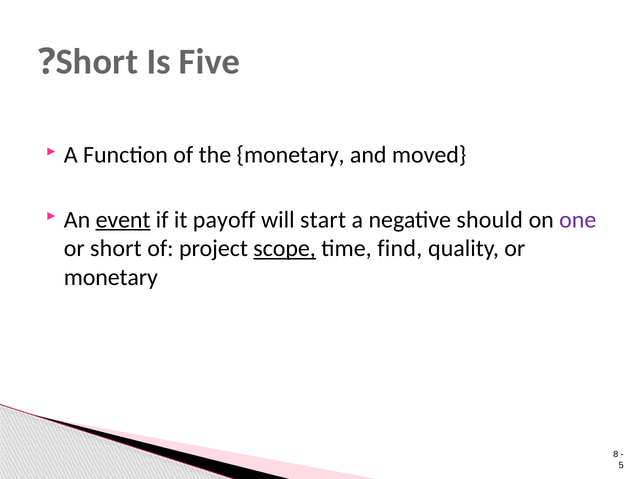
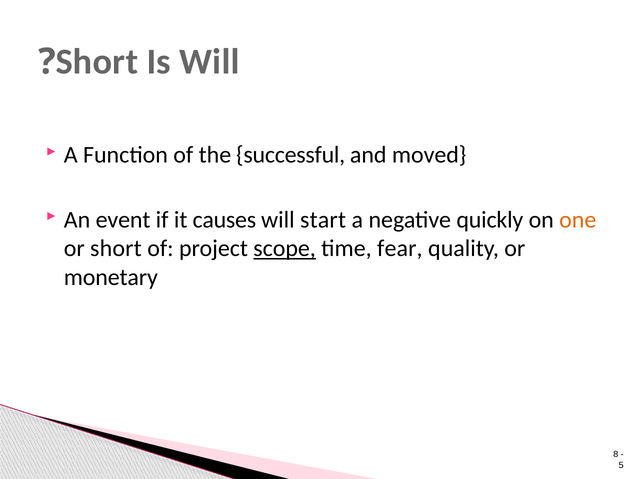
Is Five: Five -> Will (209, 62)
the monetary: monetary -> successful (291, 155)
event underline: present -> none (123, 220)
payoff: payoff -> causes (224, 220)
should: should -> quickly (490, 220)
one colour: purple -> orange (578, 220)
find: find -> fear (400, 248)
